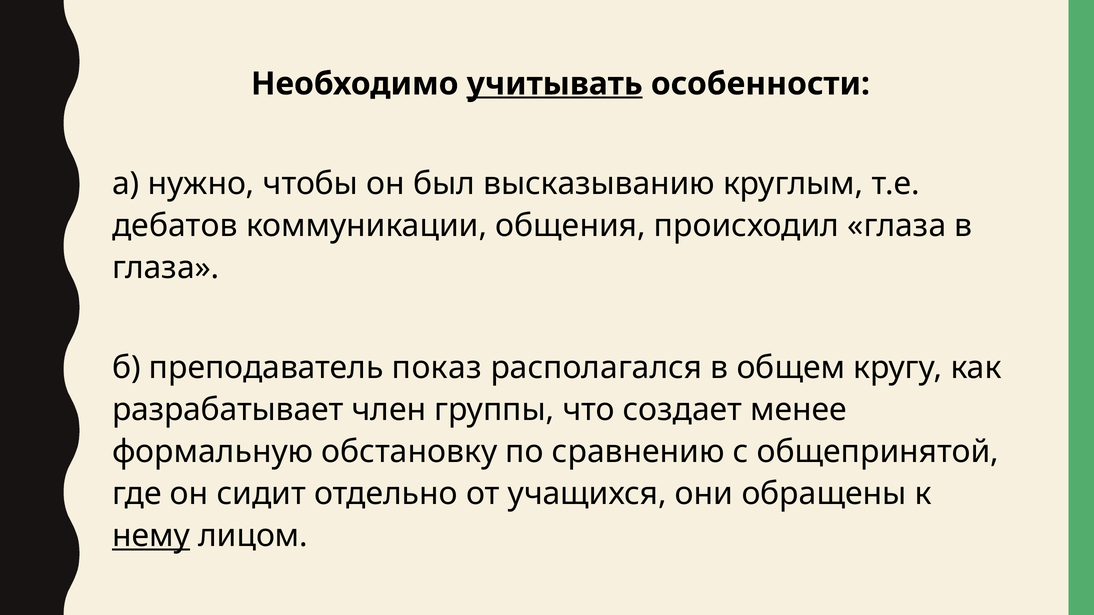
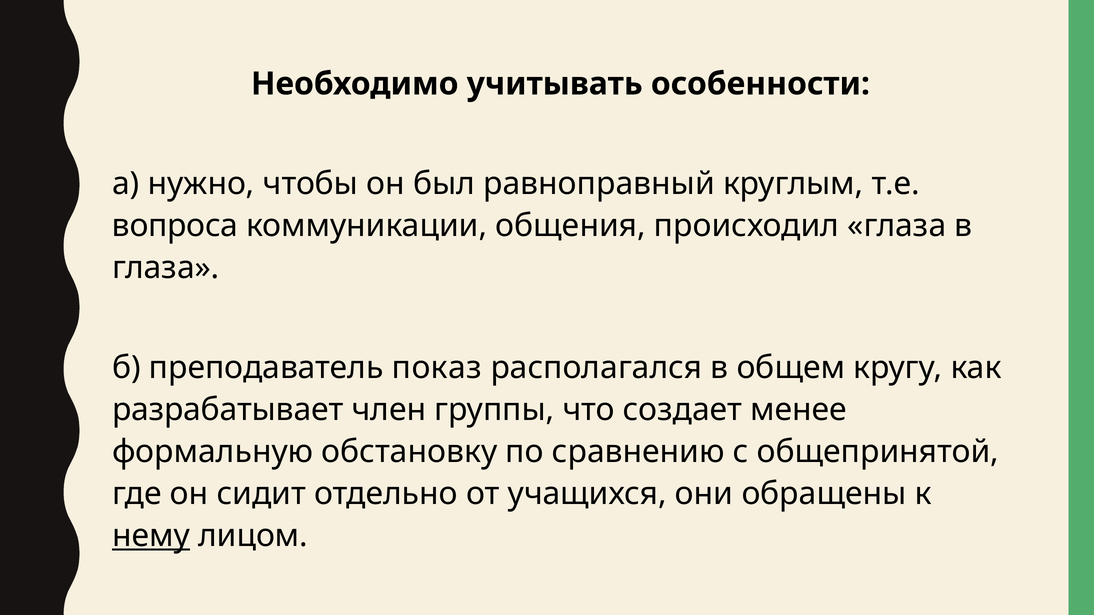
учитывать underline: present -> none (555, 84)
высказыванию: высказыванию -> равноправный (599, 184)
дебатов: дебатов -> вопроса (175, 226)
